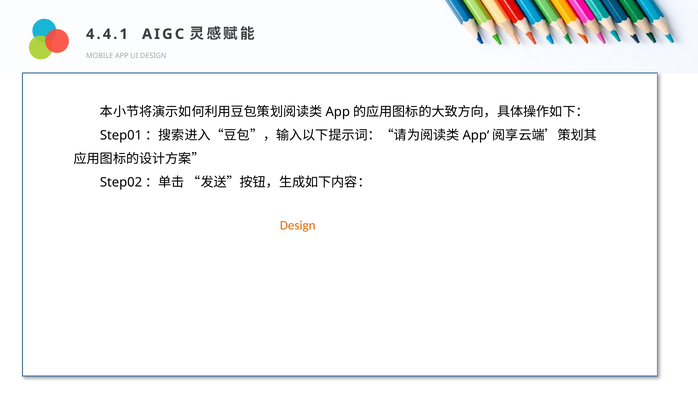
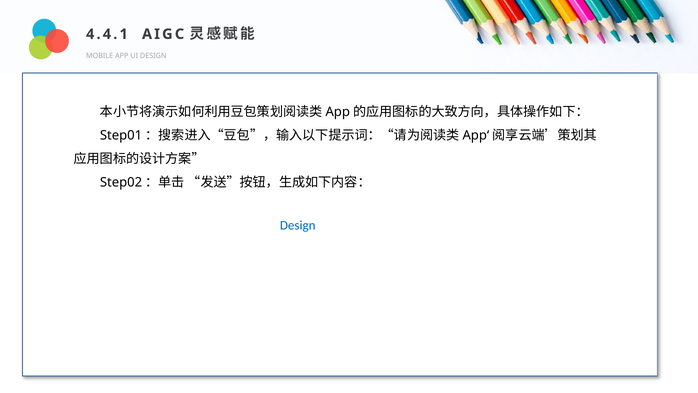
Design colour: orange -> blue (298, 225)
